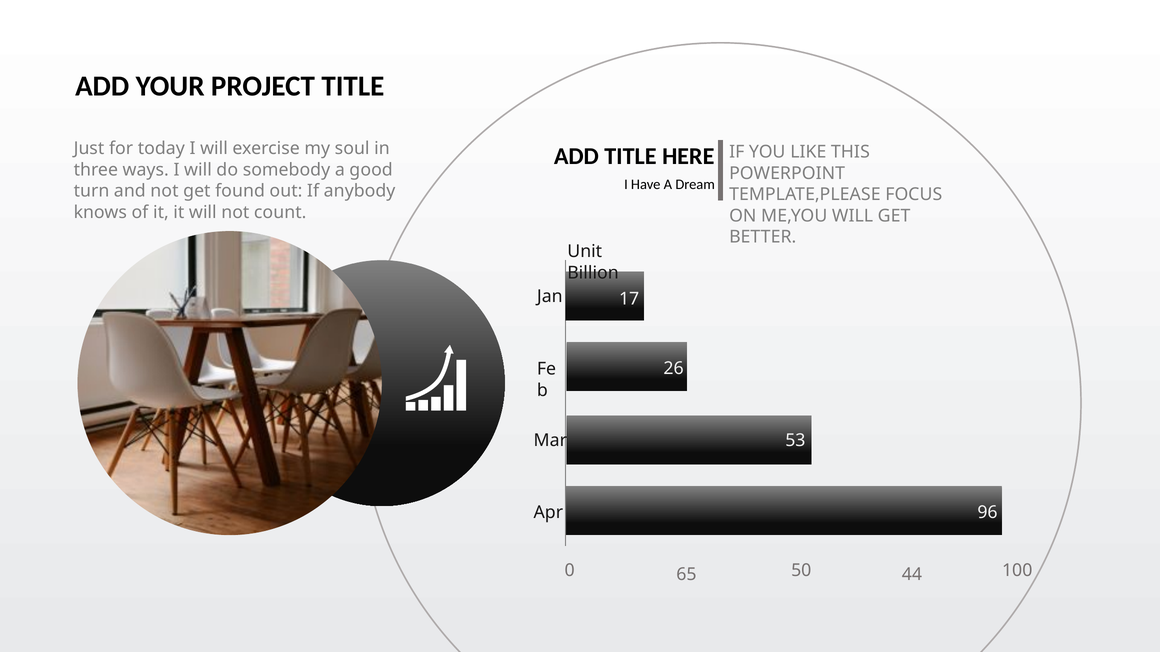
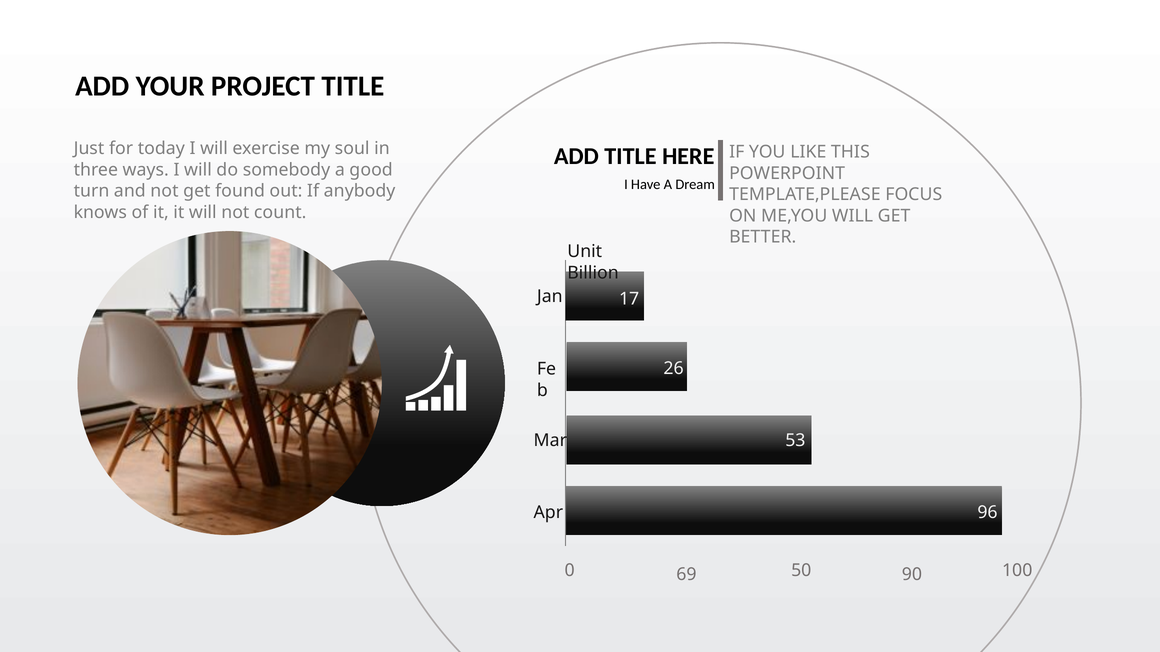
65: 65 -> 69 (686, 575)
44: 44 -> 90 (912, 575)
